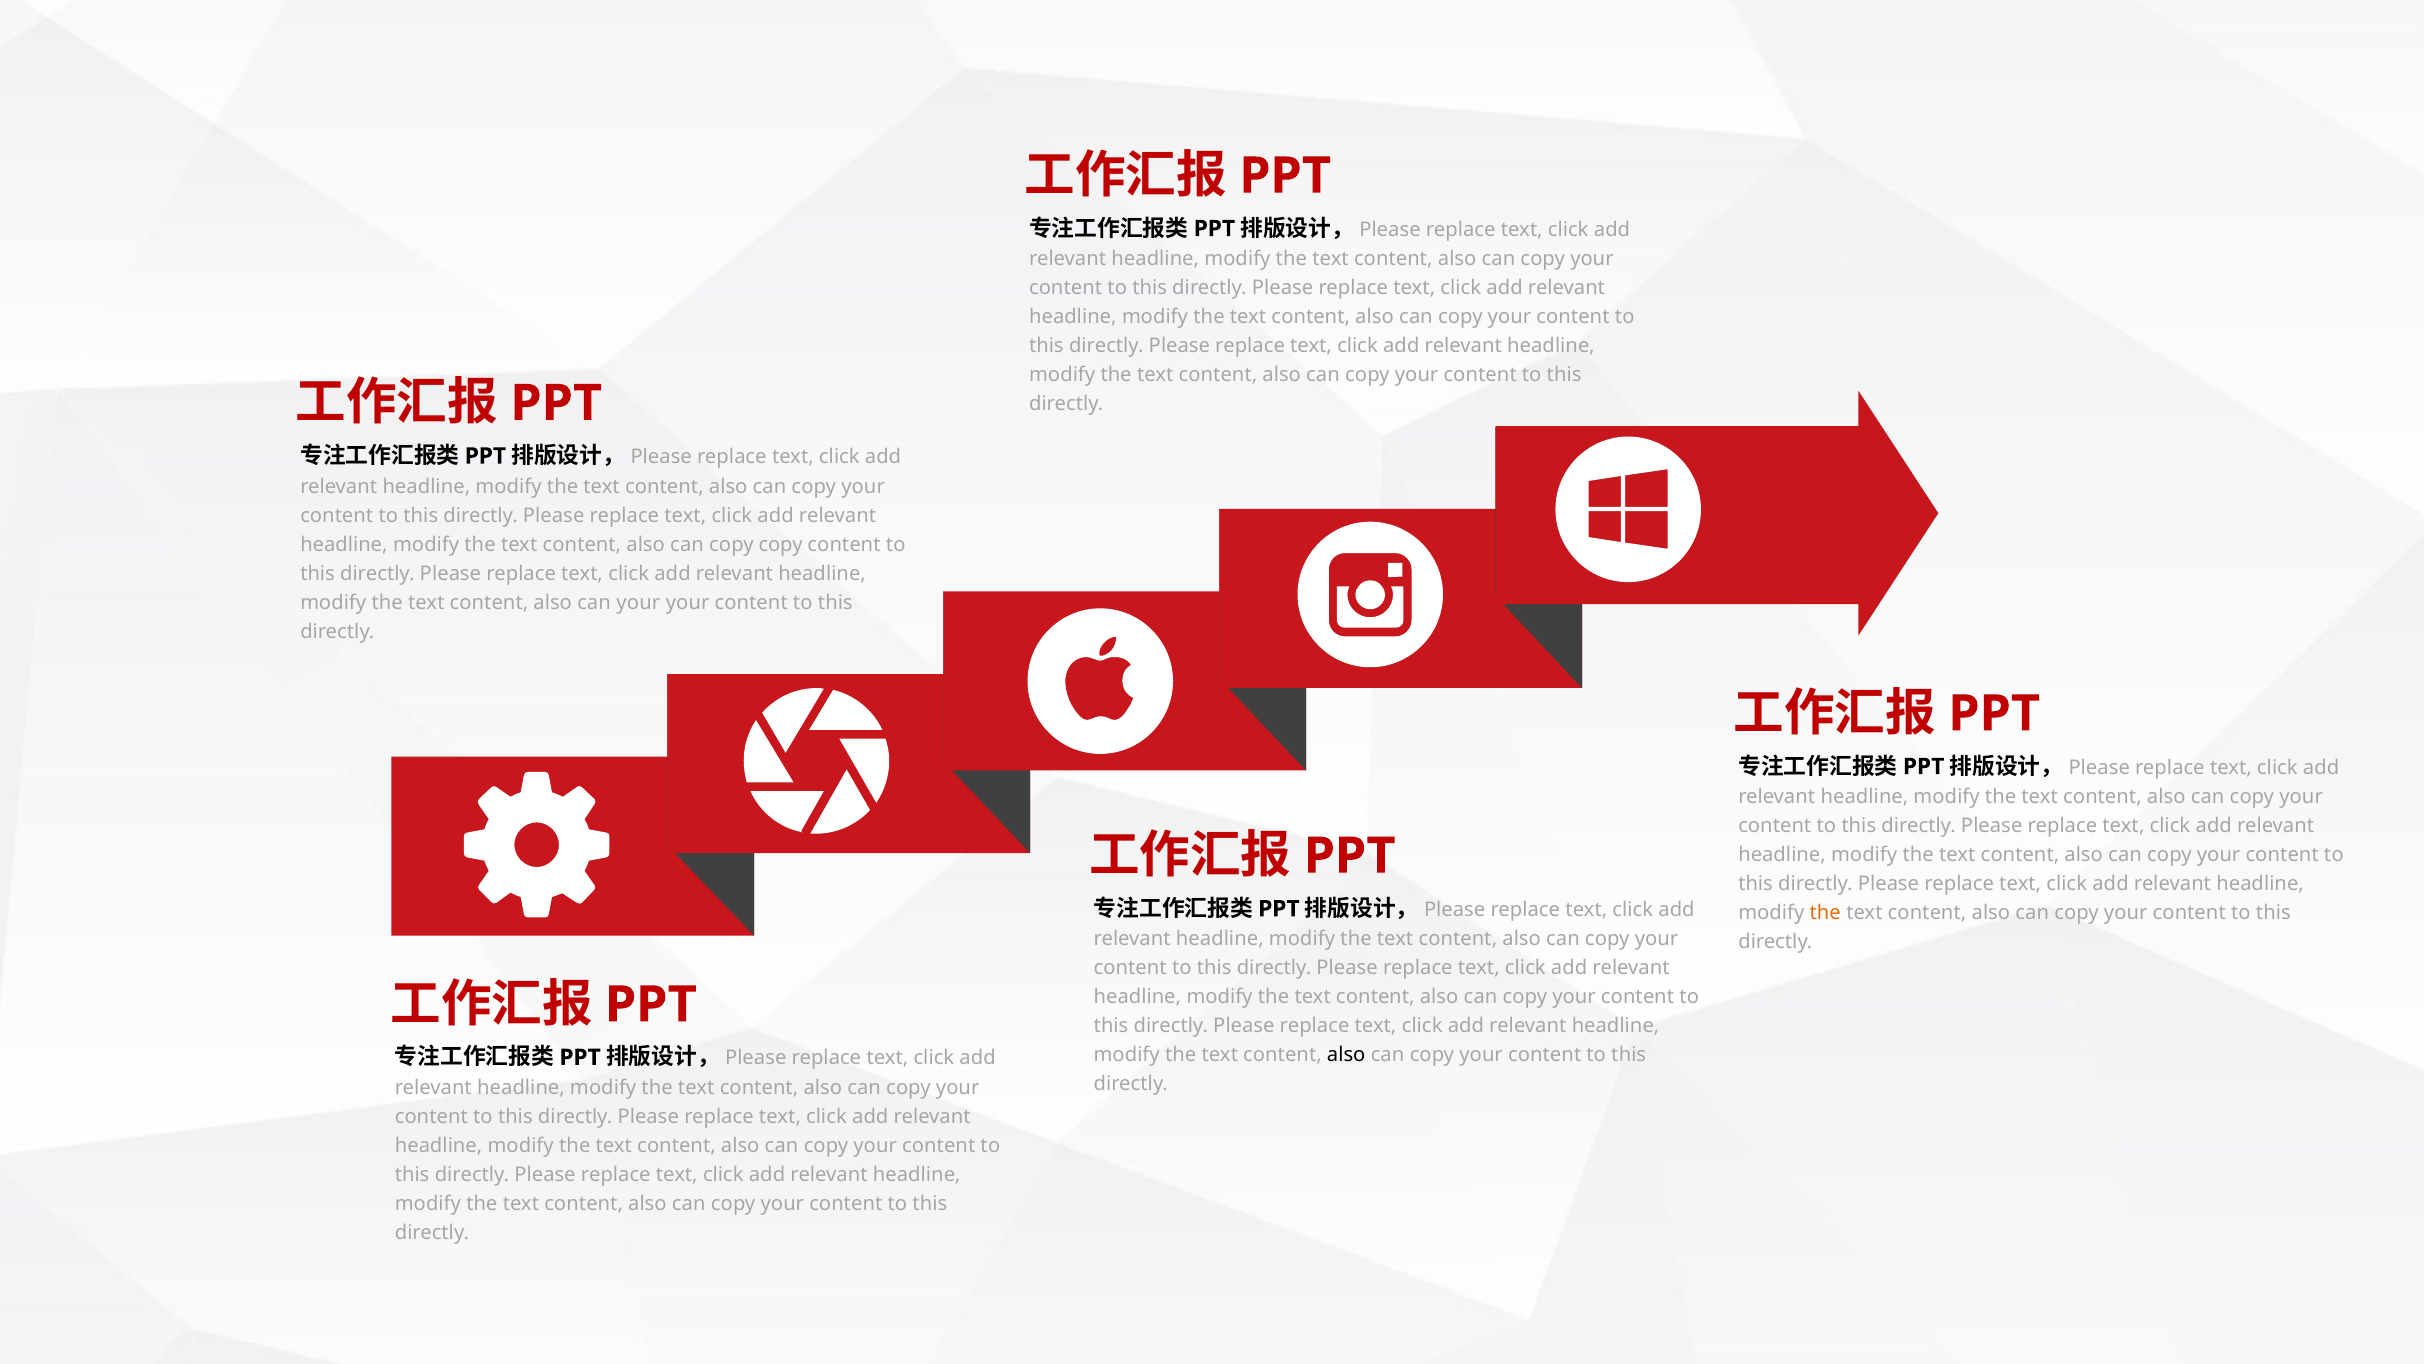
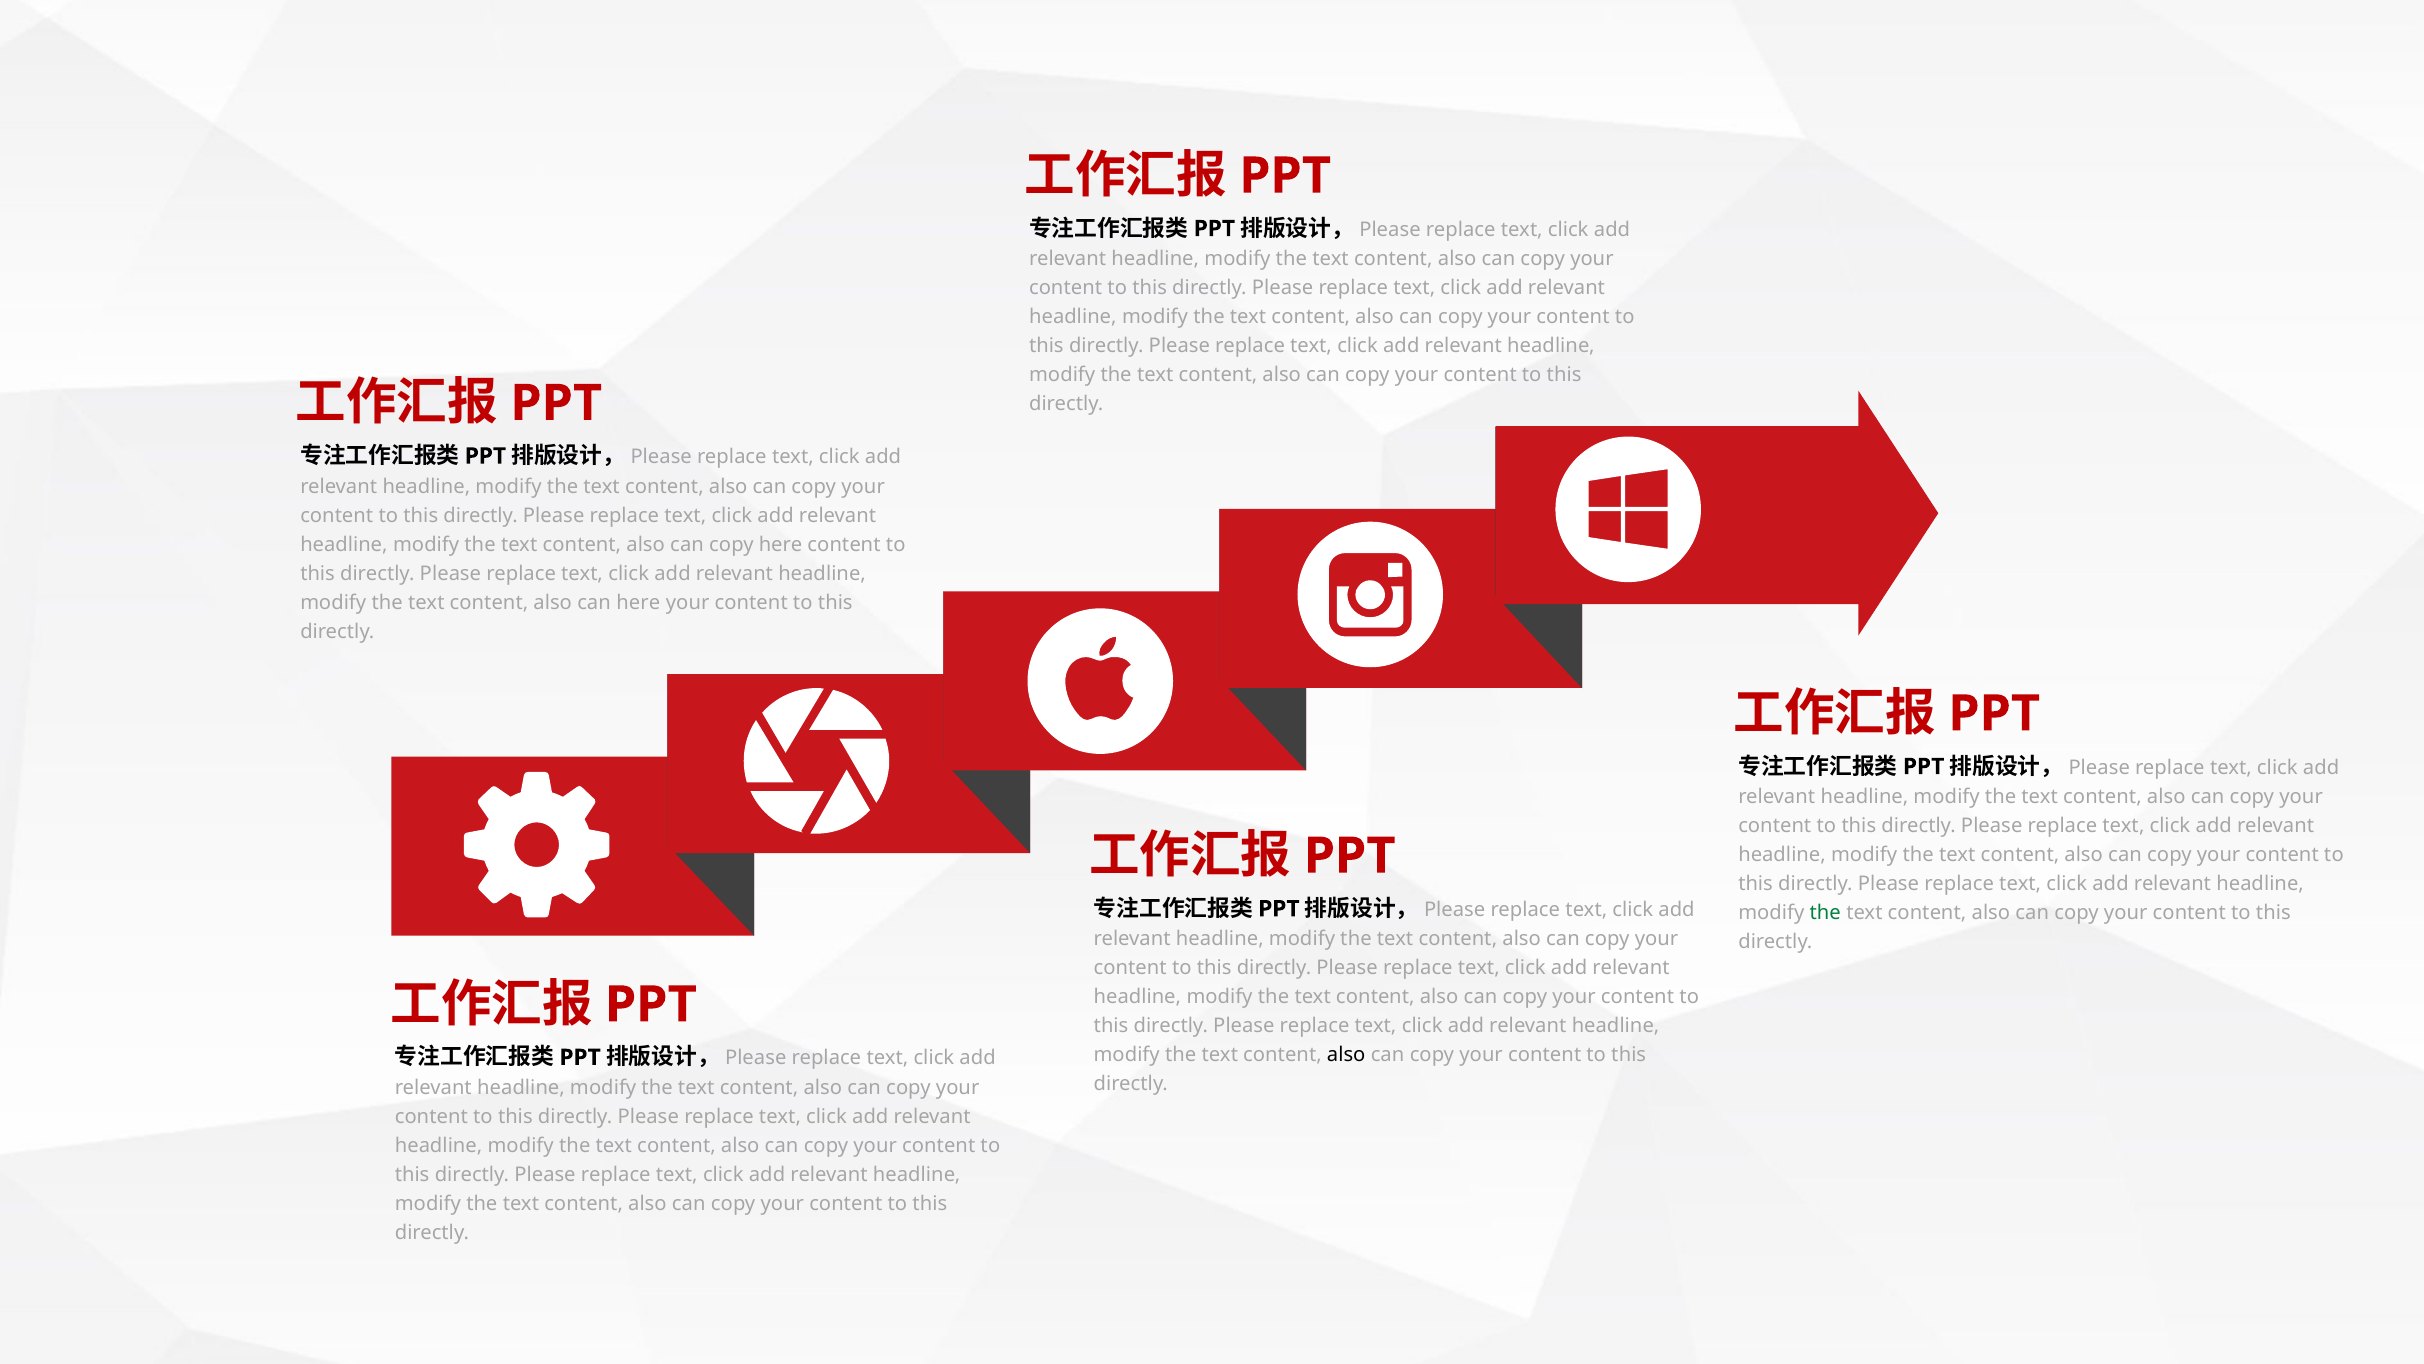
copy copy: copy -> here (781, 544)
can your: your -> here (638, 602)
the colour: orange -> green (1825, 913)
